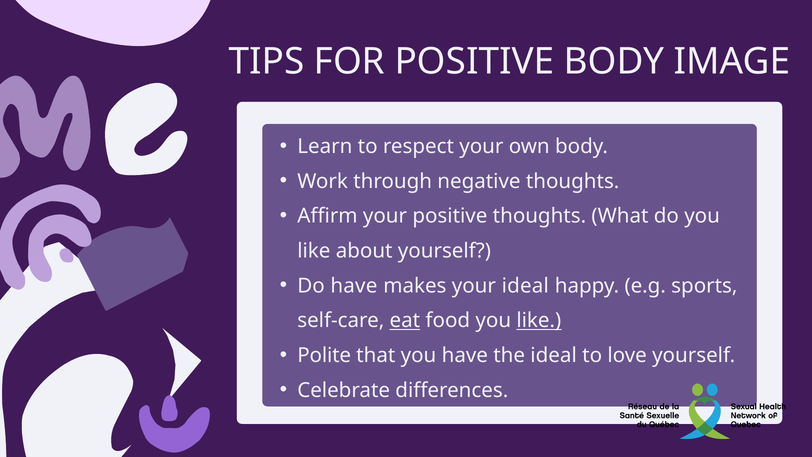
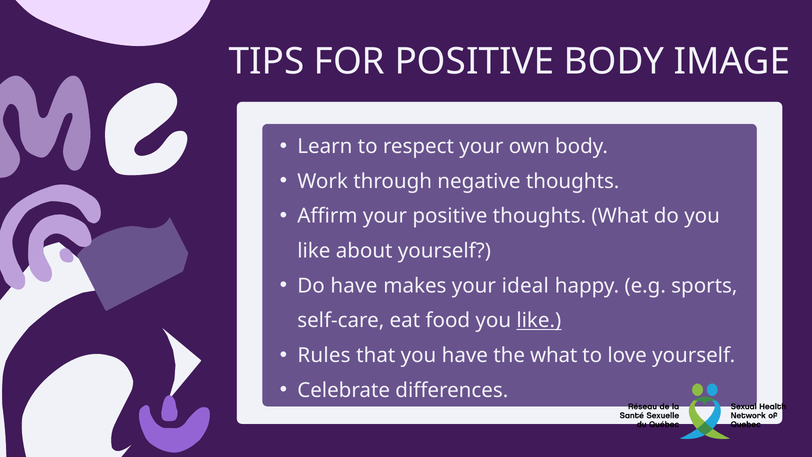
eat underline: present -> none (405, 320)
Polite: Polite -> Rules (324, 355)
the ideal: ideal -> what (554, 355)
